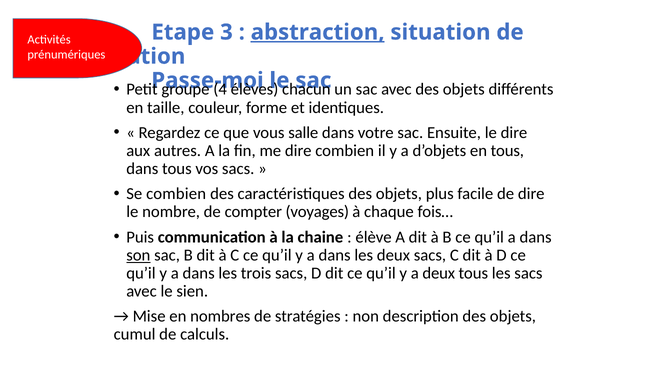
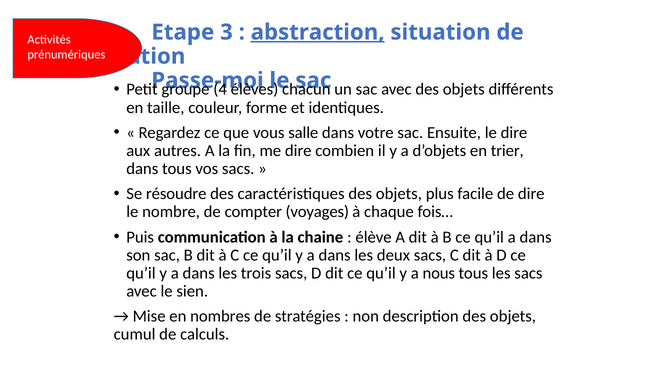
en tous: tous -> trier (507, 150)
Se combien: combien -> résoudre (176, 193)
son underline: present -> none (138, 255)
a deux: deux -> nous (439, 273)
